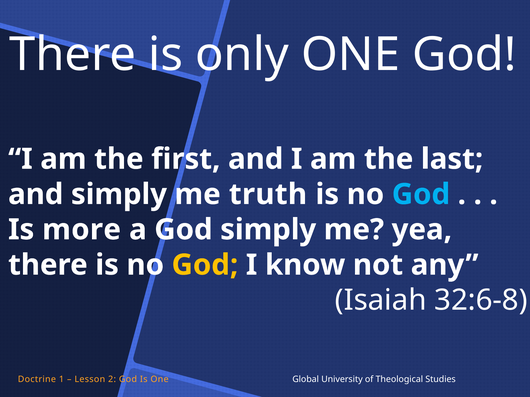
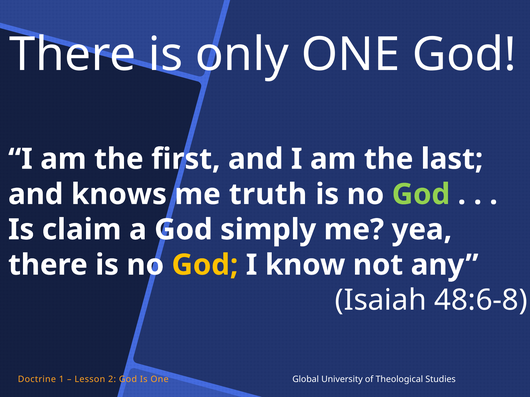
and simply: simply -> knows (119, 195)
God colour: light blue -> light green (421, 195)
more: more -> claim (82, 230)
32:6-8: 32:6-8 -> 48:6-8 (481, 301)
